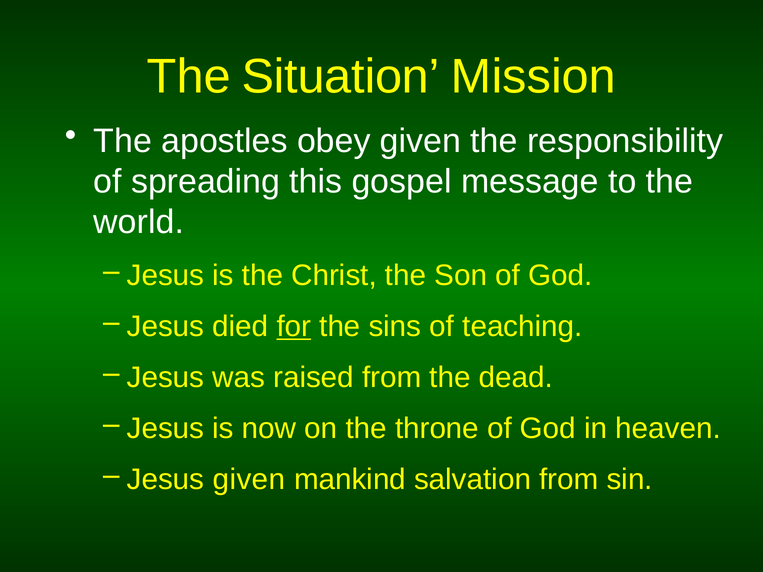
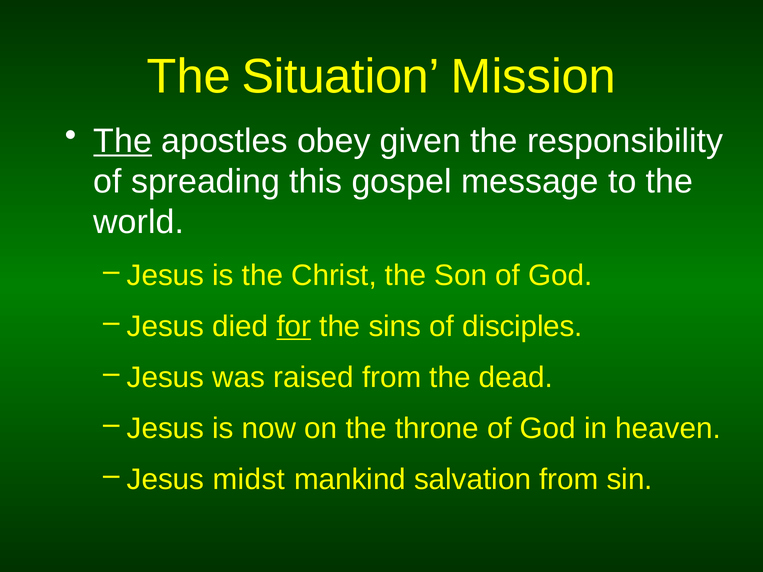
The underline: none -> present (123, 141)
teaching: teaching -> disciples (522, 327)
Jesus given: given -> midst (249, 480)
